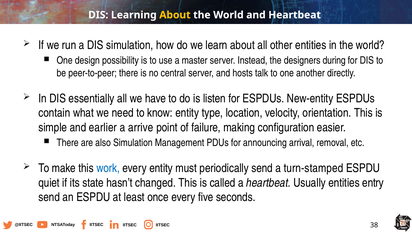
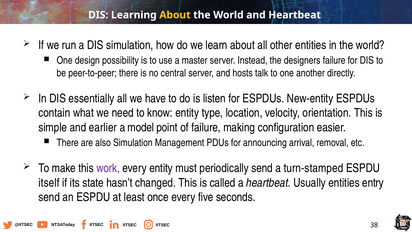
designers during: during -> failure (334, 61)
arrive: arrive -> model (141, 127)
work colour: blue -> purple (108, 168)
quiet: quiet -> itself (49, 183)
